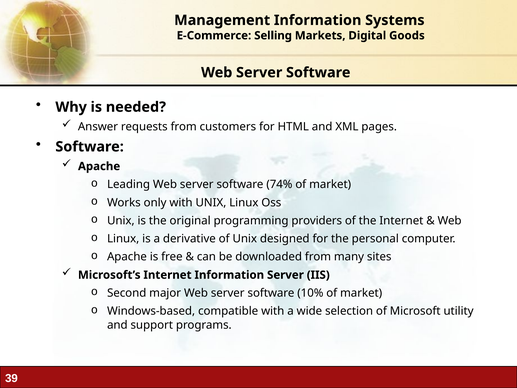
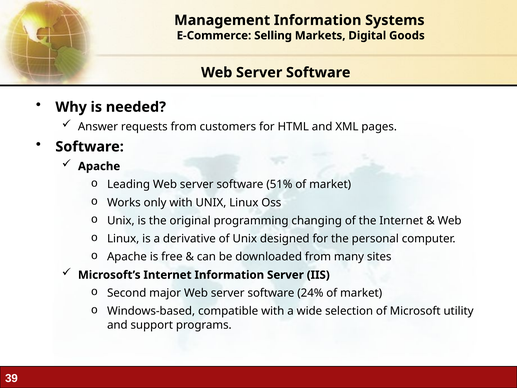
74%: 74% -> 51% (279, 184)
providers: providers -> changing (317, 221)
10%: 10% -> 24% (310, 293)
